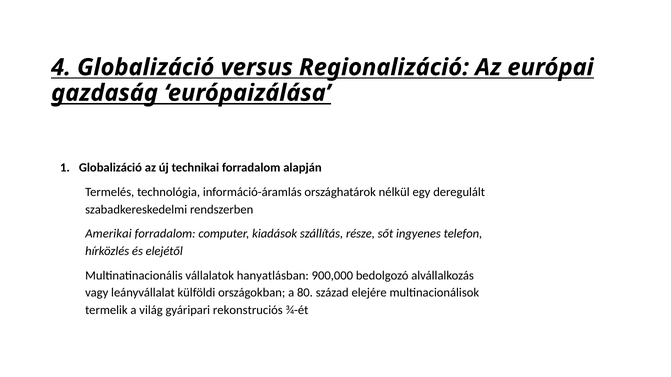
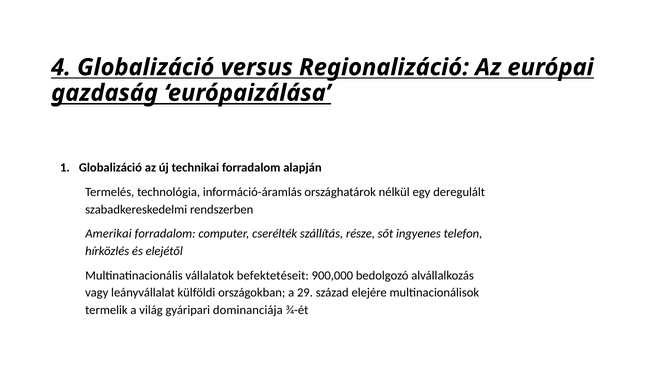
kiadások: kiadások -> cserélték (275, 234)
hanyatlásban: hanyatlásban -> befektetéseit (273, 276)
80: 80 -> 29 (305, 293)
rekonstruciós: rekonstruciós -> dominanciája (248, 310)
